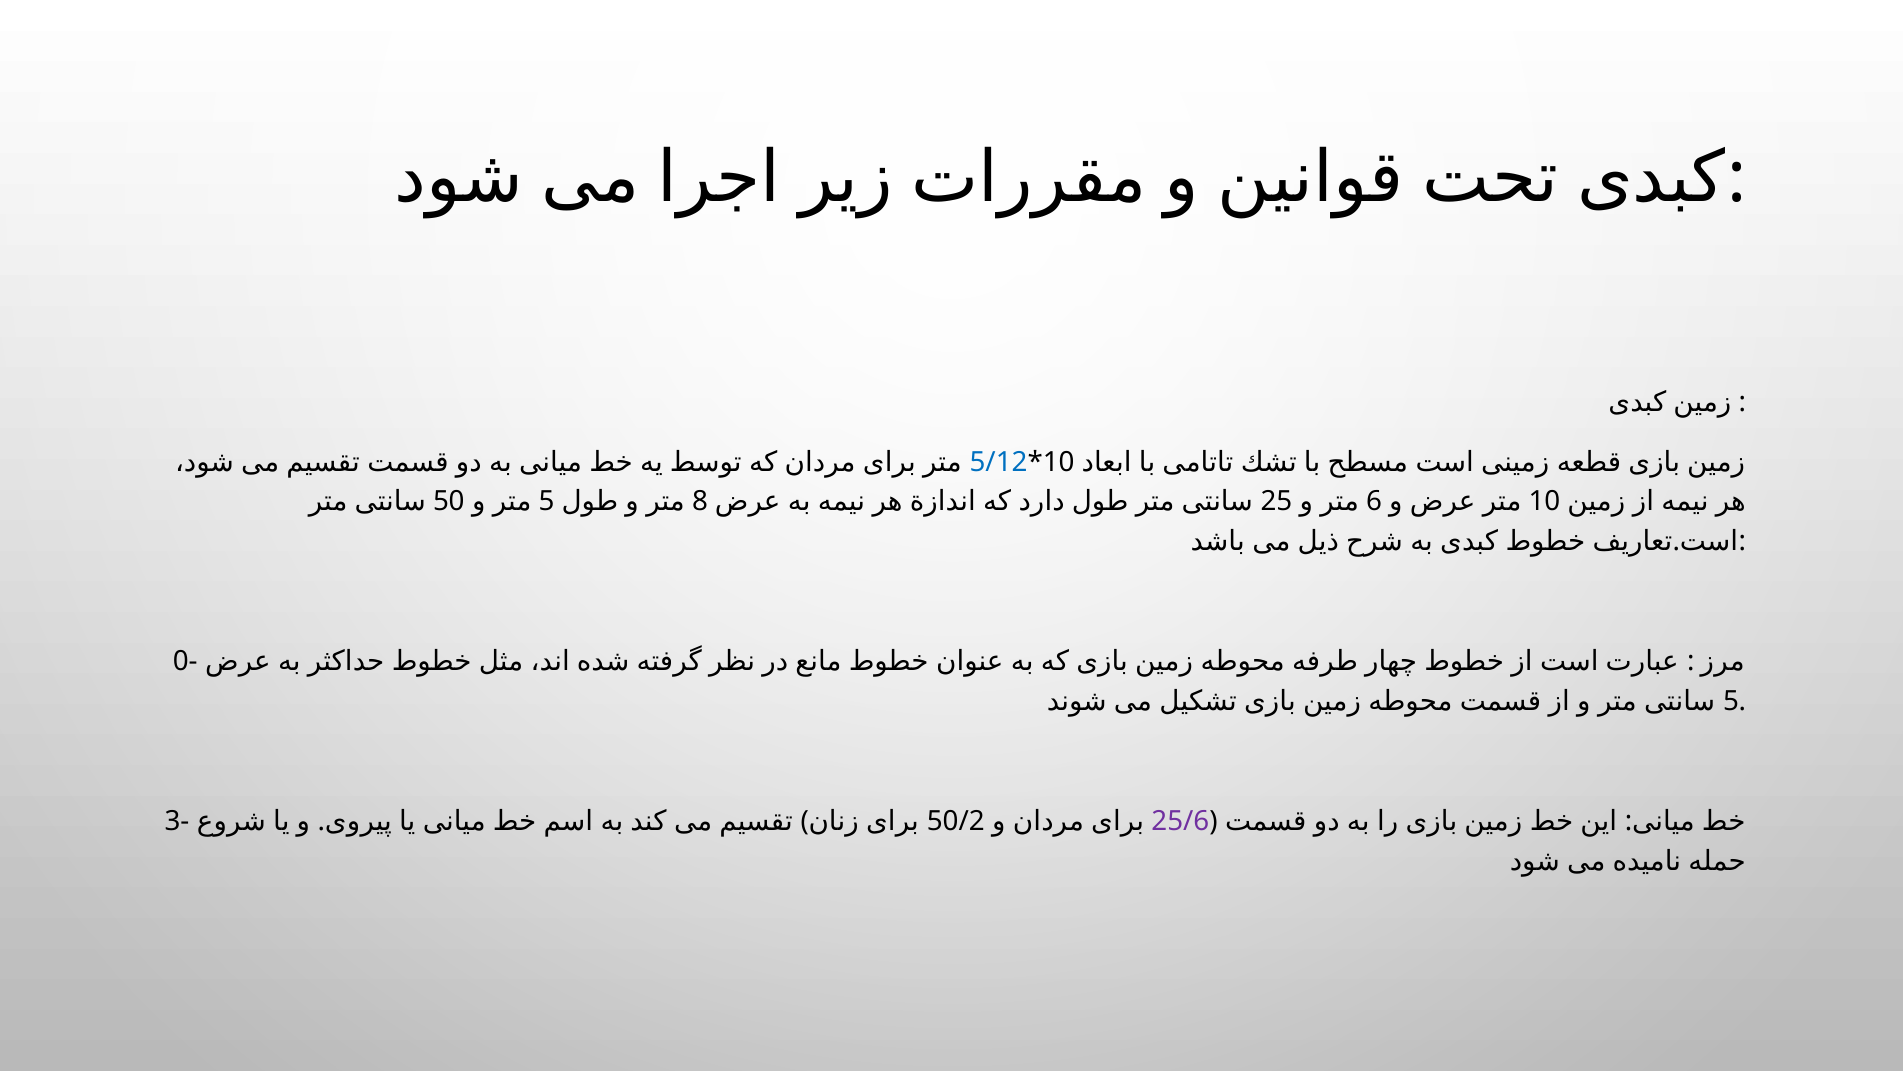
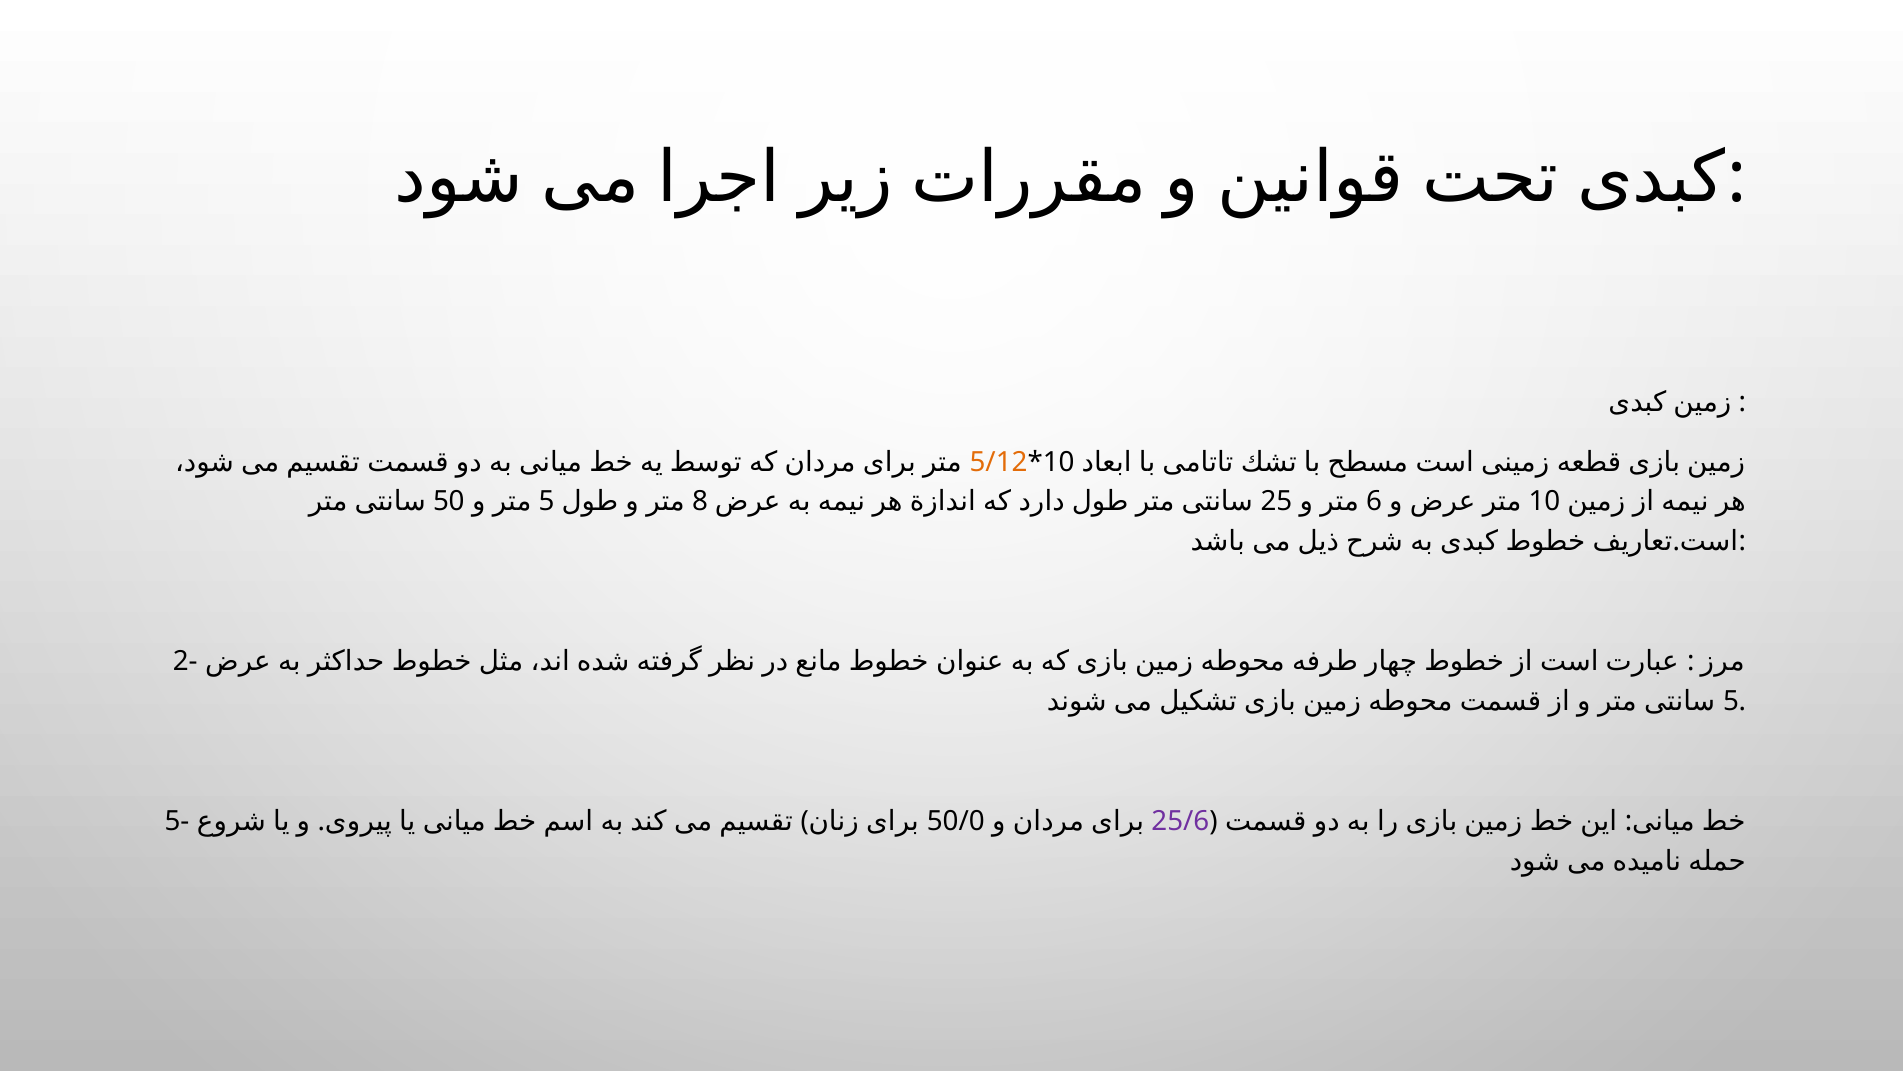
5/12 colour: blue -> orange (999, 462)
0-: 0- -> 2- (185, 661)
3-: 3- -> 5- (177, 821)
50/2: 50/2 -> 50/0 (956, 821)
